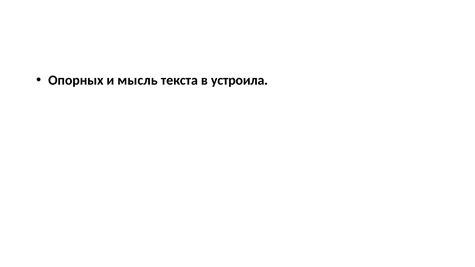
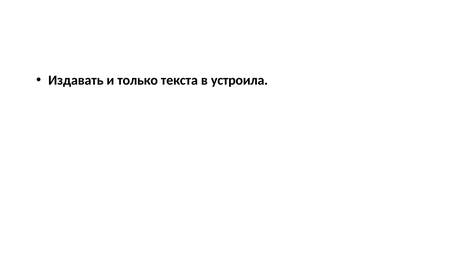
Опорных: Опорных -> Издавать (76, 80)
мысль: мысль -> только (138, 80)
